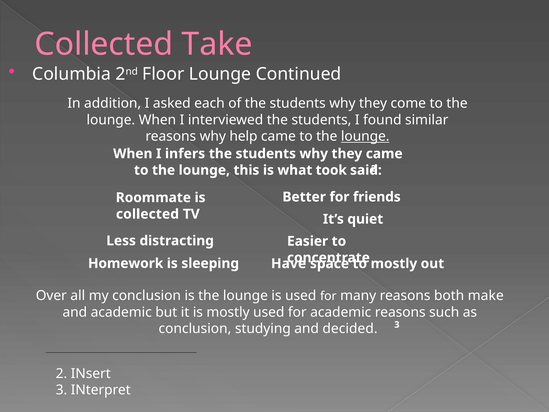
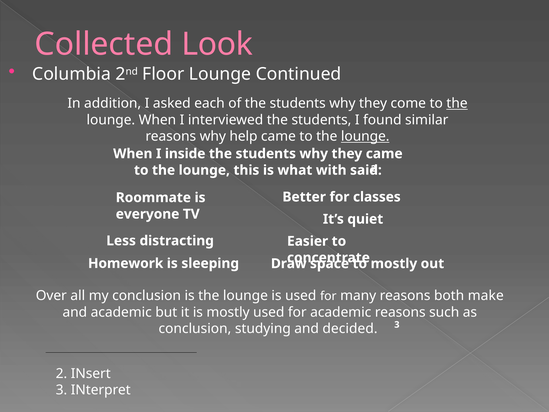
Take: Take -> Look (217, 44)
the underline: none -> present (457, 103)
infers: infers -> inside (185, 154)
took: took -> with (331, 170)
friends: friends -> classes (377, 197)
collected: collected -> everyone (148, 214)
Have: Have -> Draw (289, 263)
